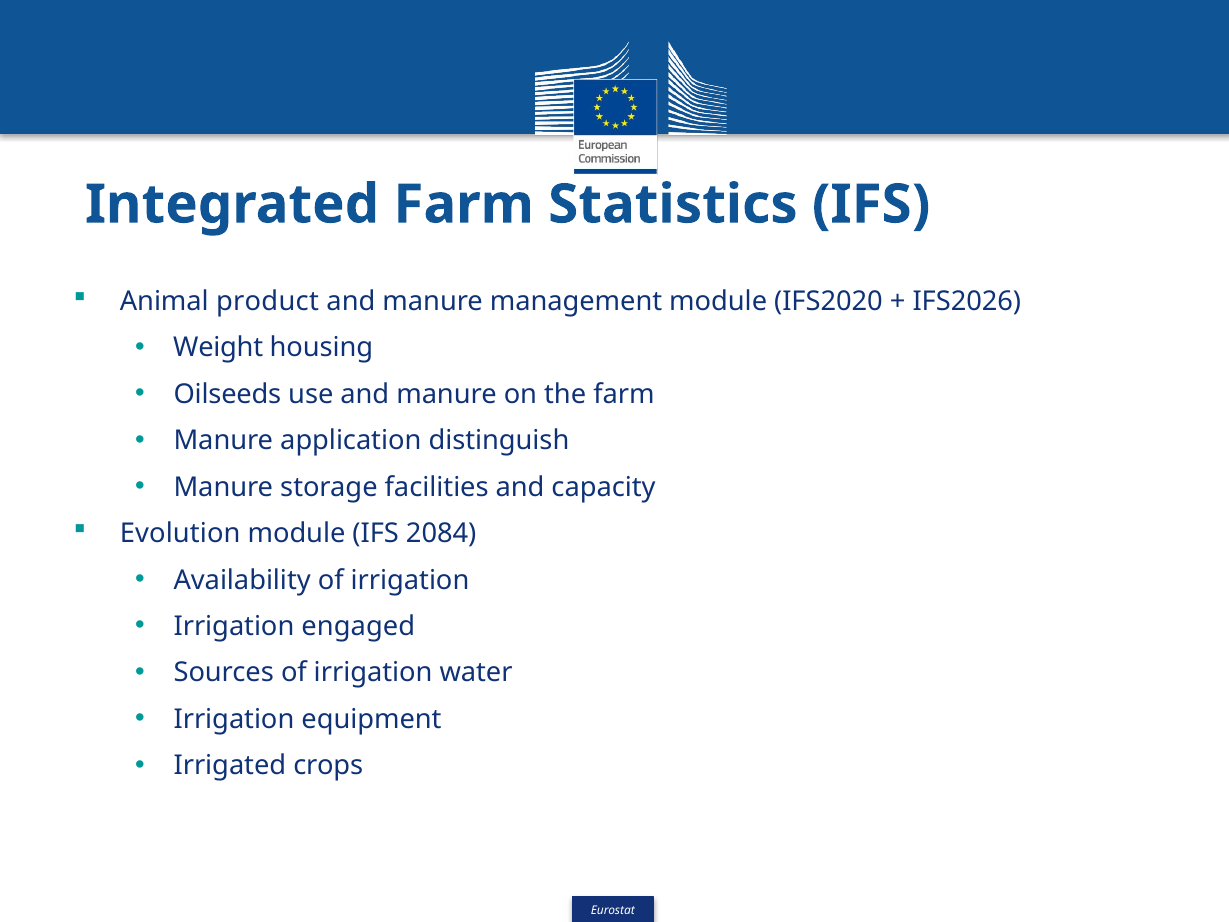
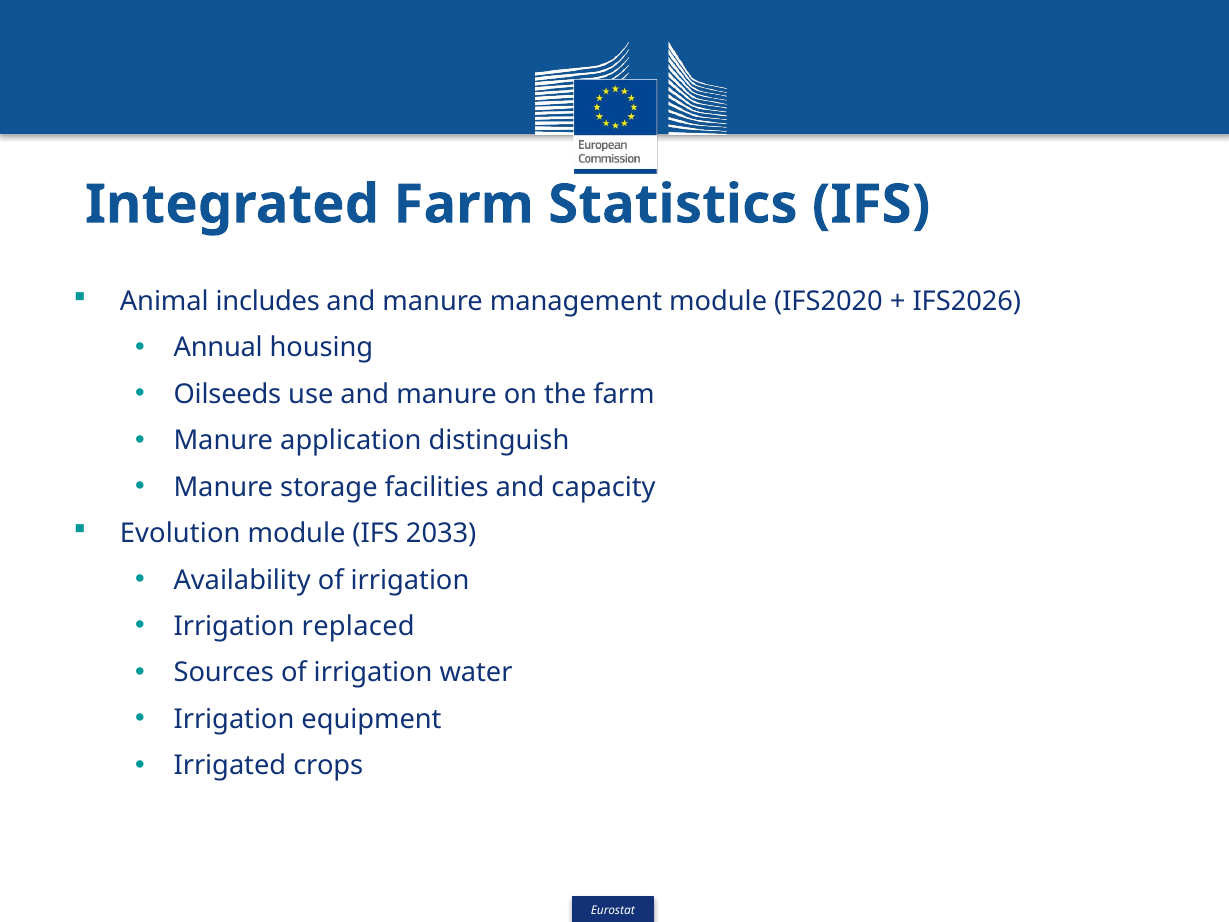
product: product -> includes (268, 301)
Weight: Weight -> Annual (218, 348)
2084: 2084 -> 2033 (441, 533)
engaged: engaged -> replaced (358, 626)
